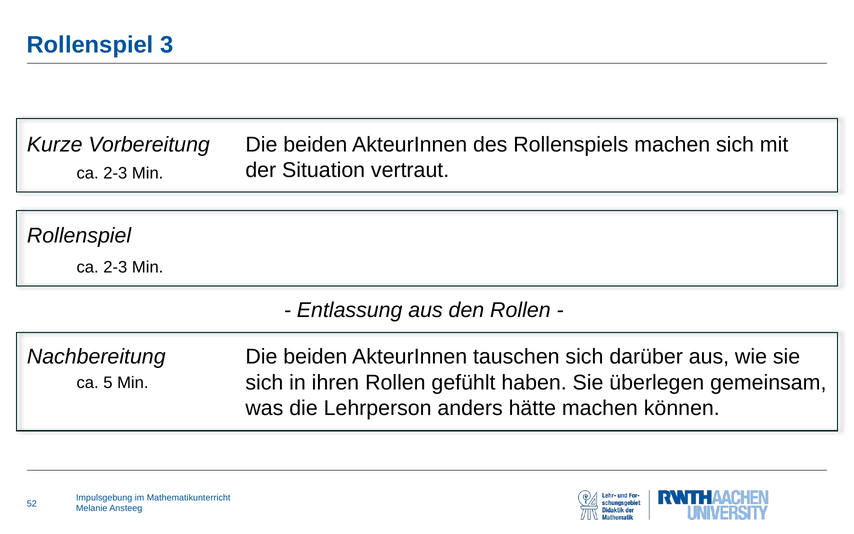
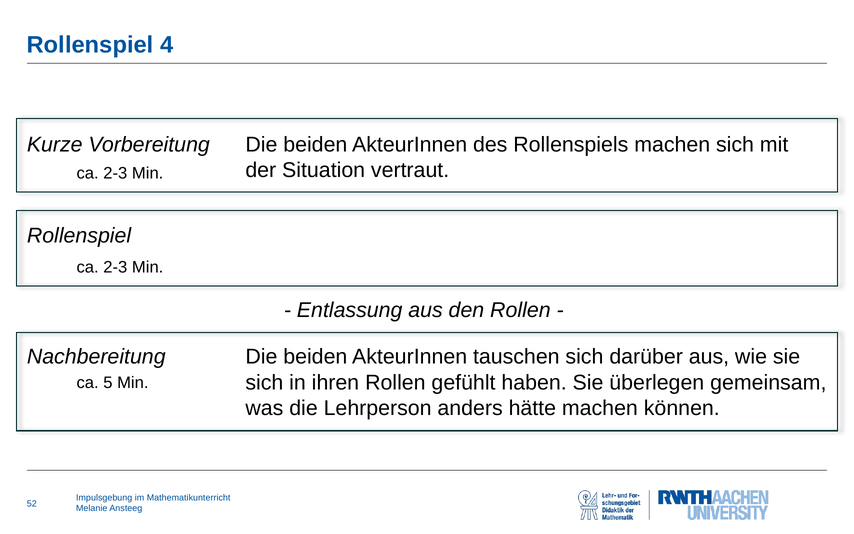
3: 3 -> 4 (167, 45)
